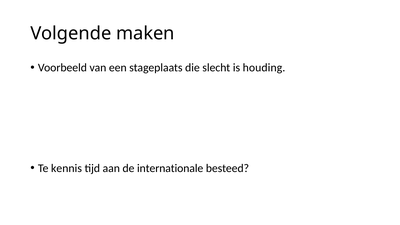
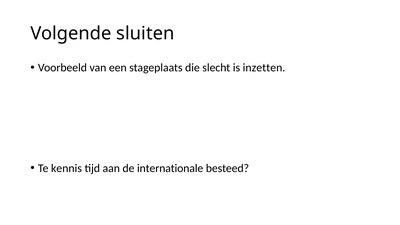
maken: maken -> sluiten (145, 34)
houding: houding -> inzetten (264, 68)
